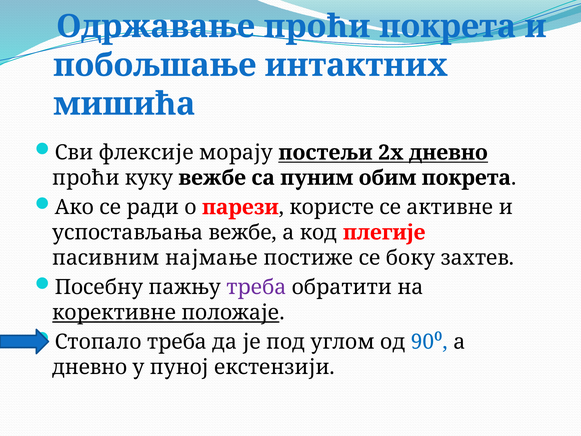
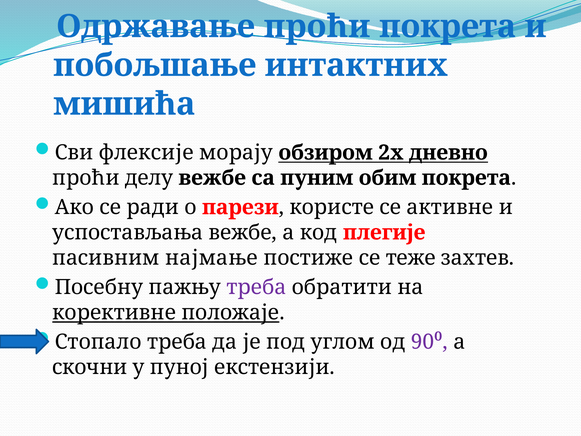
постељи: постељи -> обзиром (326, 153)
куку: куку -> делу (149, 178)
боку: боку -> теже (411, 258)
90⁰ colour: blue -> purple (429, 342)
дневно: дневно -> скочни (90, 367)
